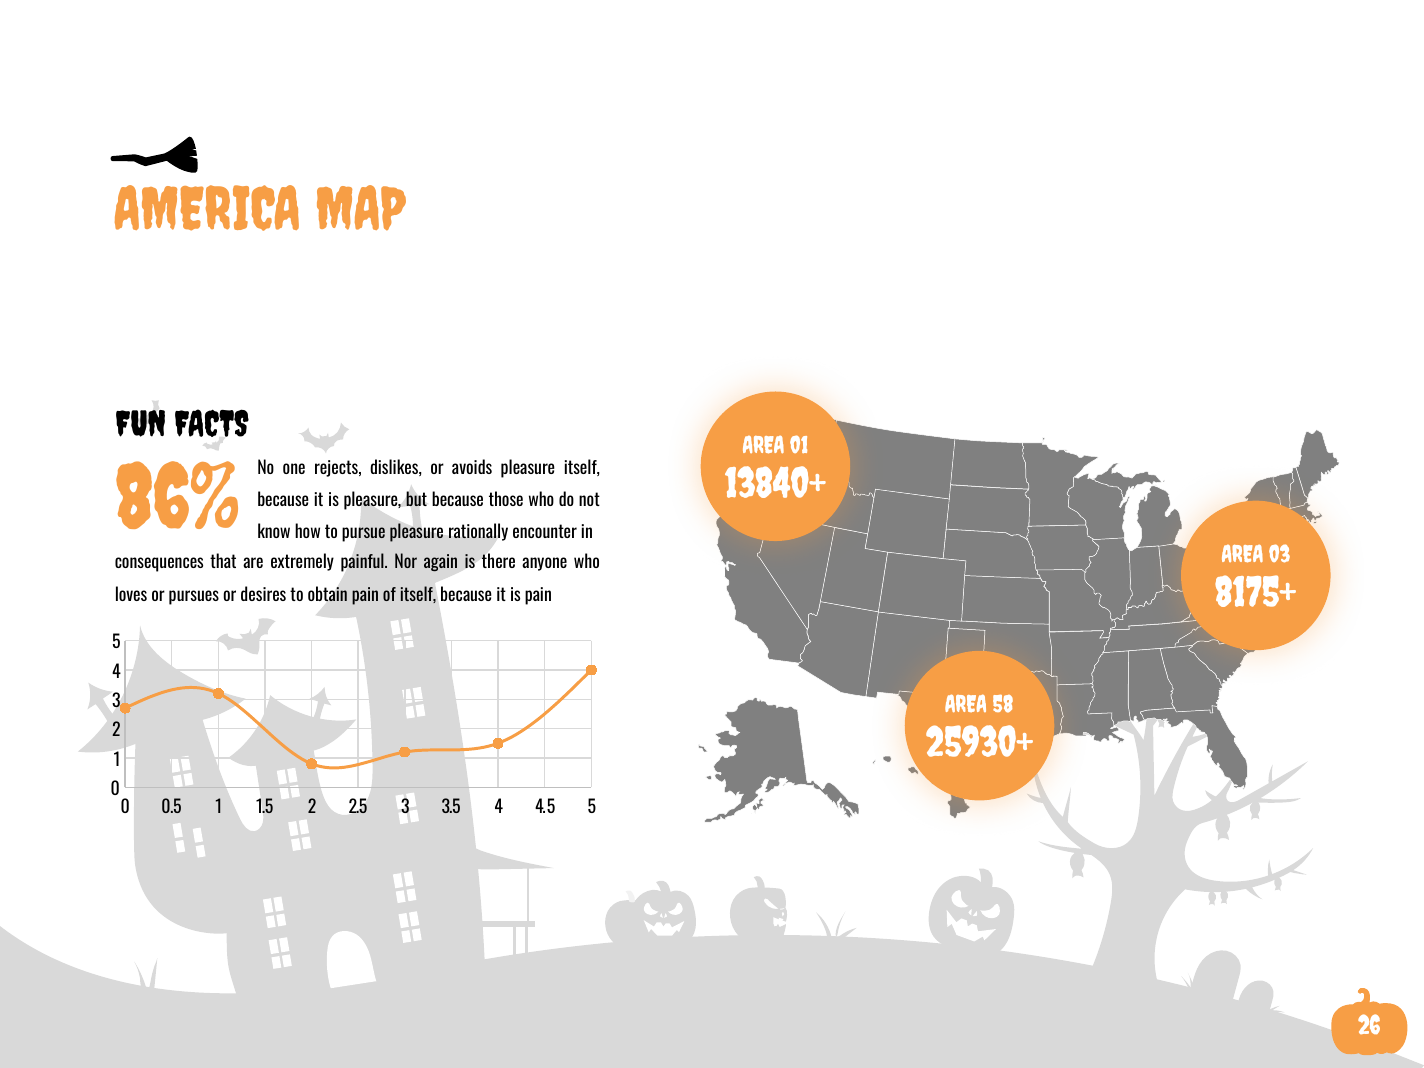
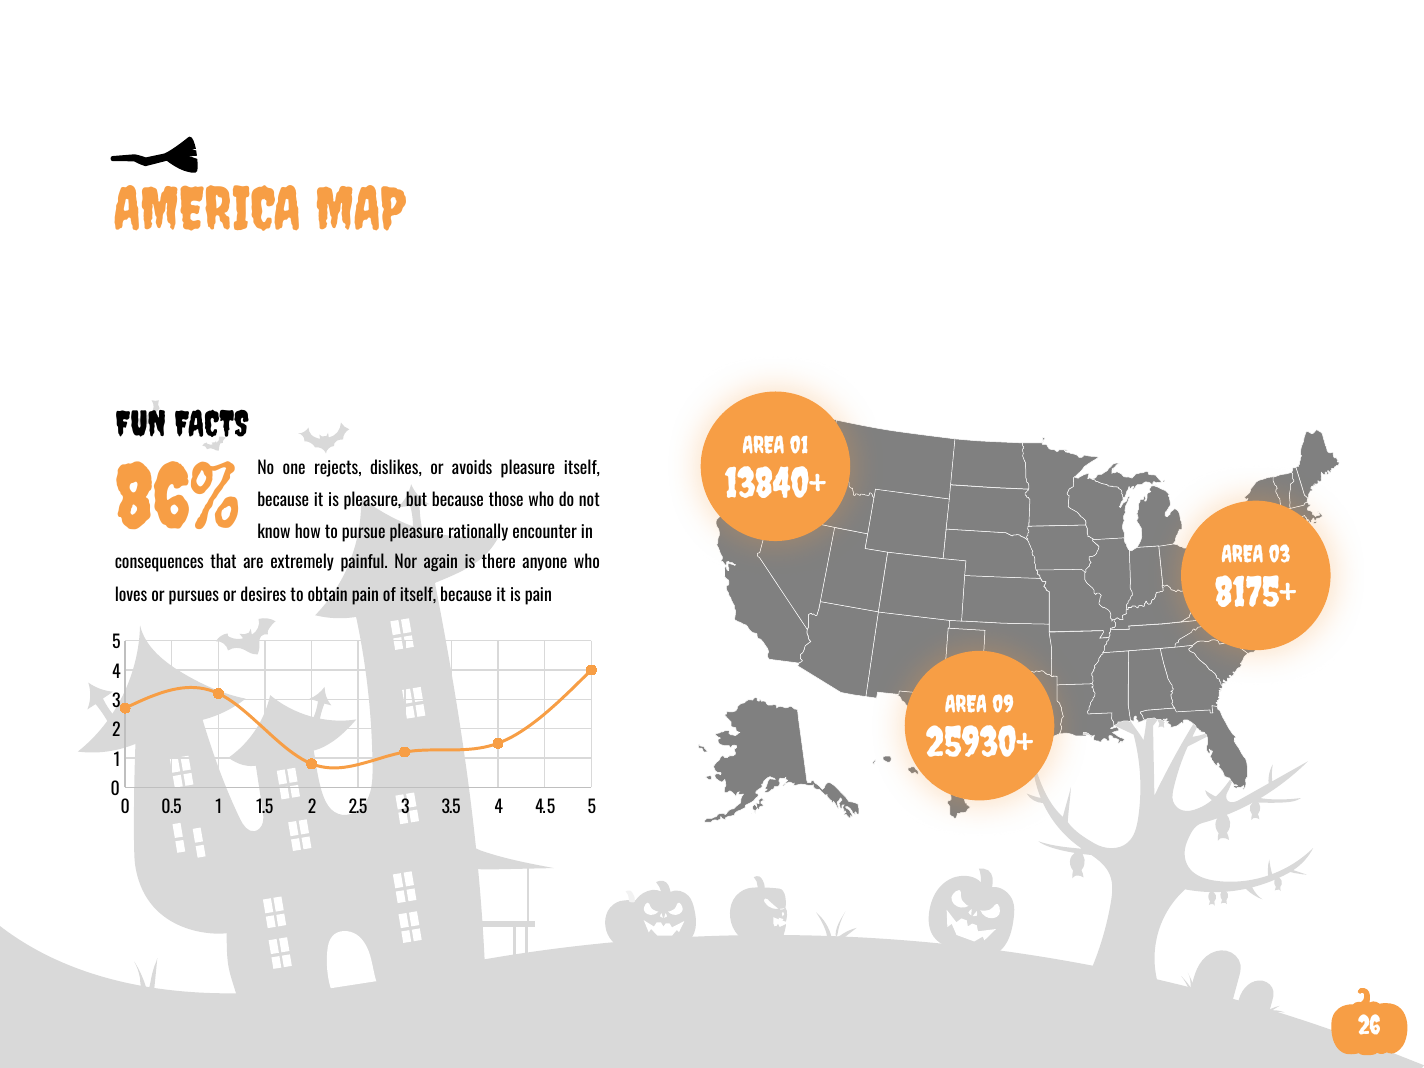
58: 58 -> 09 (1003, 705)
